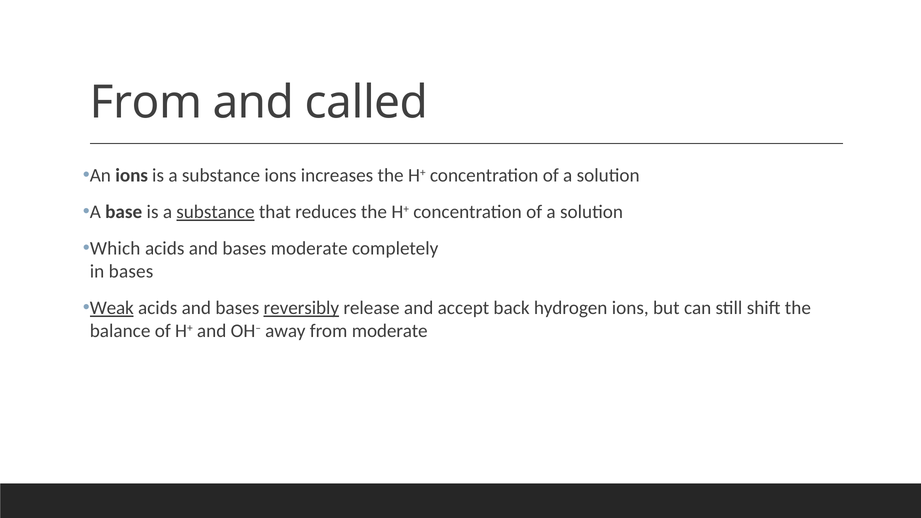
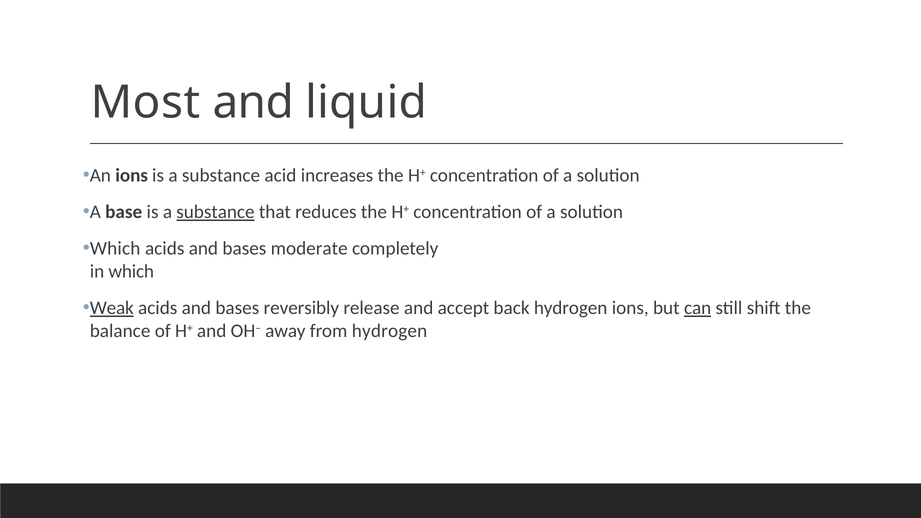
From: From -> Most (145, 103)
called: called -> liquid (366, 103)
substance ions: ions -> acid (280, 176)
in bases: bases -> which (131, 272)
reversibly underline: present -> none (301, 308)
can underline: none -> present (698, 308)
from moderate: moderate -> hydrogen (390, 331)
